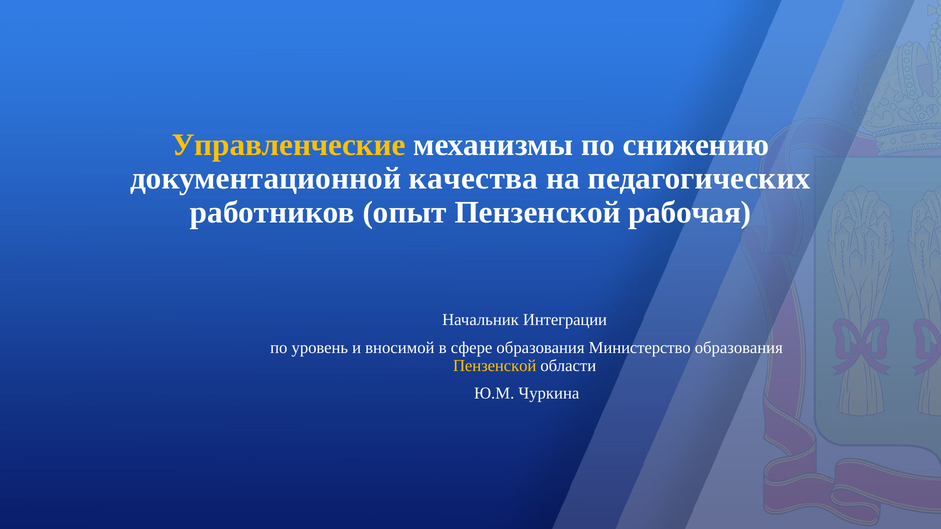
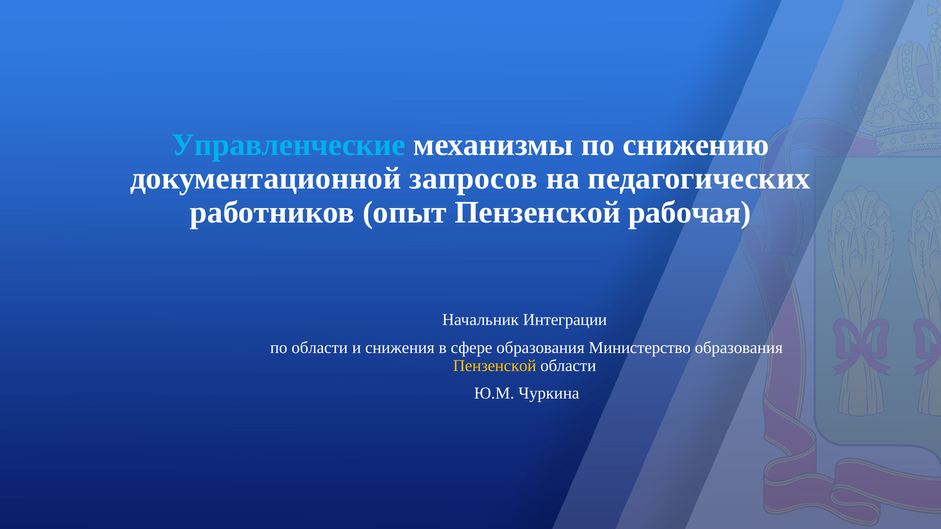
Управленческие colour: yellow -> light blue (289, 145)
качества: качества -> запросов (474, 179)
по уровень: уровень -> области (320, 348)
вносимой: вносимой -> снижения (400, 348)
